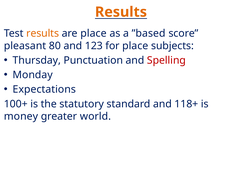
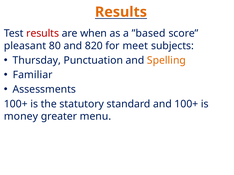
results colour: orange -> red (43, 33)
are place: place -> when (94, 33)
123: 123 -> 820 (94, 46)
for place: place -> meet (135, 46)
Spelling colour: red -> orange (166, 60)
Monday: Monday -> Familiar (33, 75)
Expectations: Expectations -> Assessments (44, 90)
and 118+: 118+ -> 100+ (186, 104)
world: world -> menu (95, 117)
